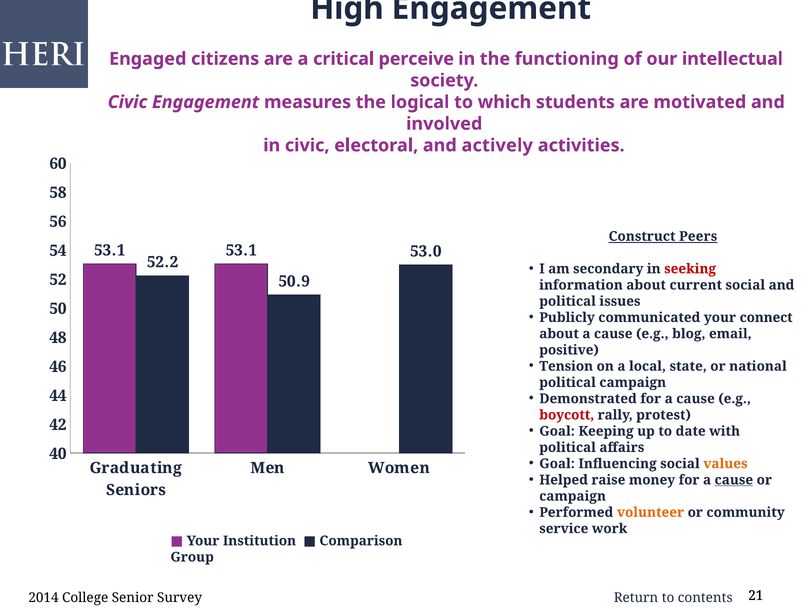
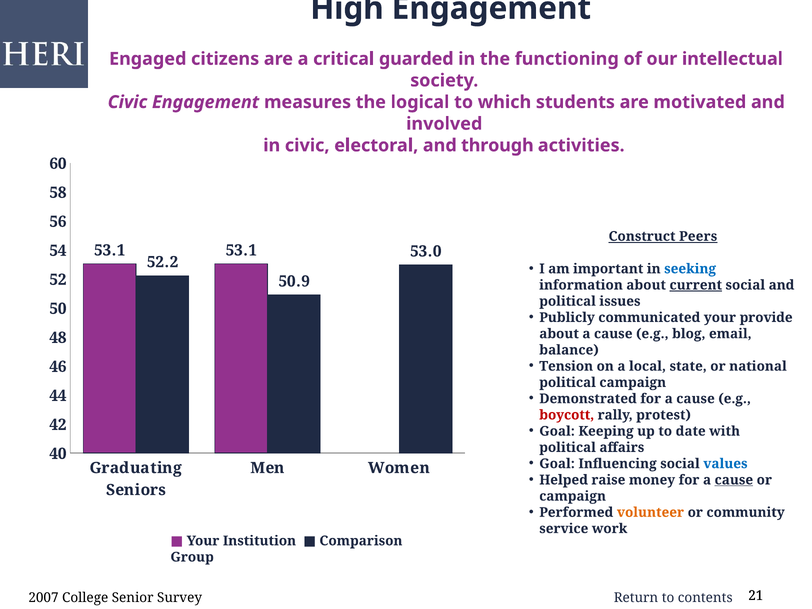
perceive: perceive -> guarded (416, 59)
actively: actively -> through (497, 145)
secondary: secondary -> important (608, 269)
seeking colour: red -> blue (690, 269)
current underline: none -> present (696, 285)
connect: connect -> provide (766, 318)
positive: positive -> balance (569, 350)
values colour: orange -> blue (725, 464)
2014: 2014 -> 2007 (43, 598)
